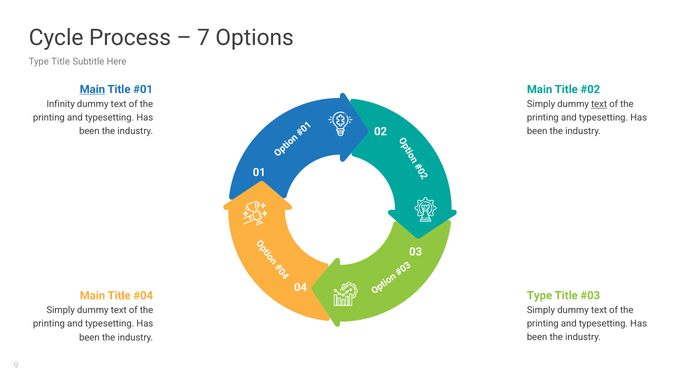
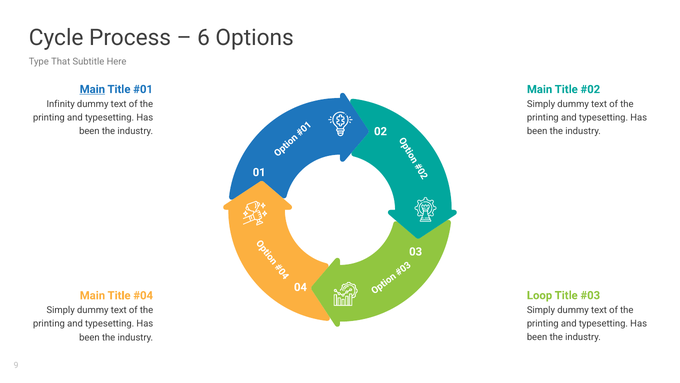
7: 7 -> 6 (204, 38)
Title: Title -> That (61, 61)
text underline: present -> none (599, 104)
Type: Type -> Loop (540, 295)
